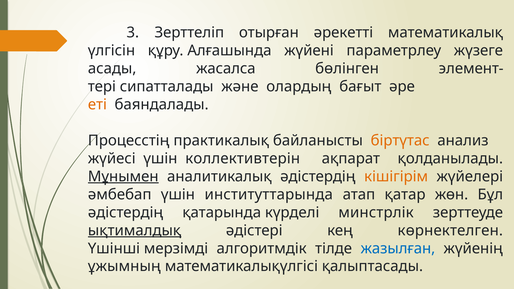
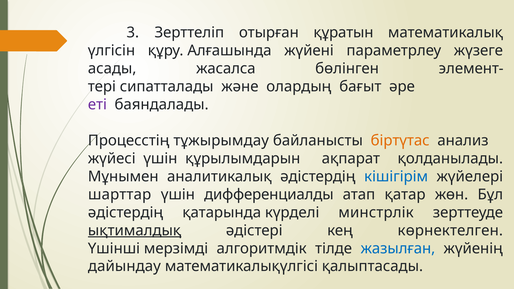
әрекетті: әрекетті -> құратын (343, 32)
еті colour: orange -> purple (97, 104)
практикалық: практикалық -> тұжырымдау (221, 140)
коллективтерін: коллективтерін -> құрылымдарын (243, 158)
Мұнымен underline: present -> none (123, 176)
кішігірім colour: orange -> blue (396, 176)
әмбебап: әмбебап -> шарттар (120, 194)
институттарында: институттарында -> дифференциалды (269, 194)
ұжымның: ұжымның -> дайындау (124, 266)
